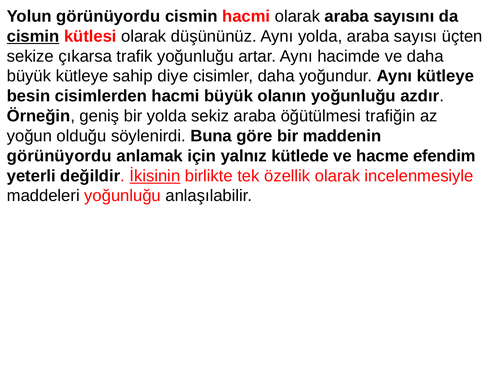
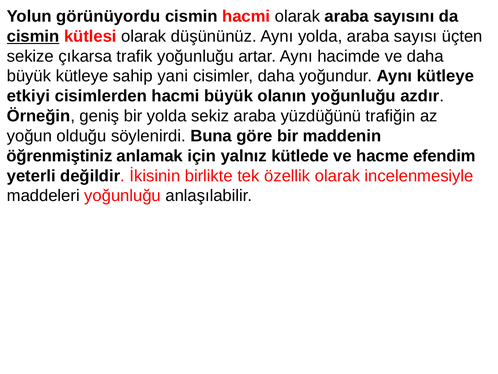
diye: diye -> yani (173, 76)
besin: besin -> etkiyi (28, 96)
öğütülmesi: öğütülmesi -> yüzdüğünü (321, 116)
görünüyordu: görünüyordu -> öğrenmiştiniz (59, 156)
İkisinin underline: present -> none (155, 176)
